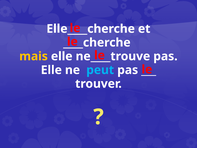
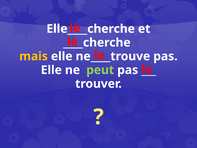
peut colour: light blue -> light green (100, 70)
